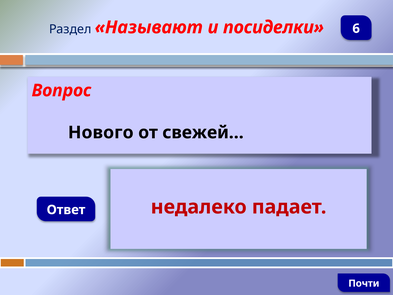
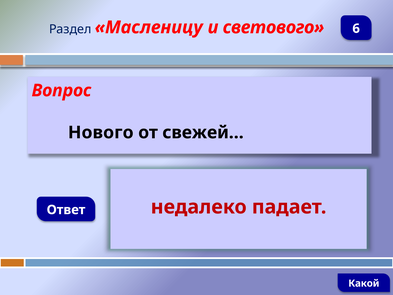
Называют: Называют -> Масленицу (149, 27)
посиделки: посиделки -> светового (274, 27)
Почти: Почти -> Какой (364, 283)
